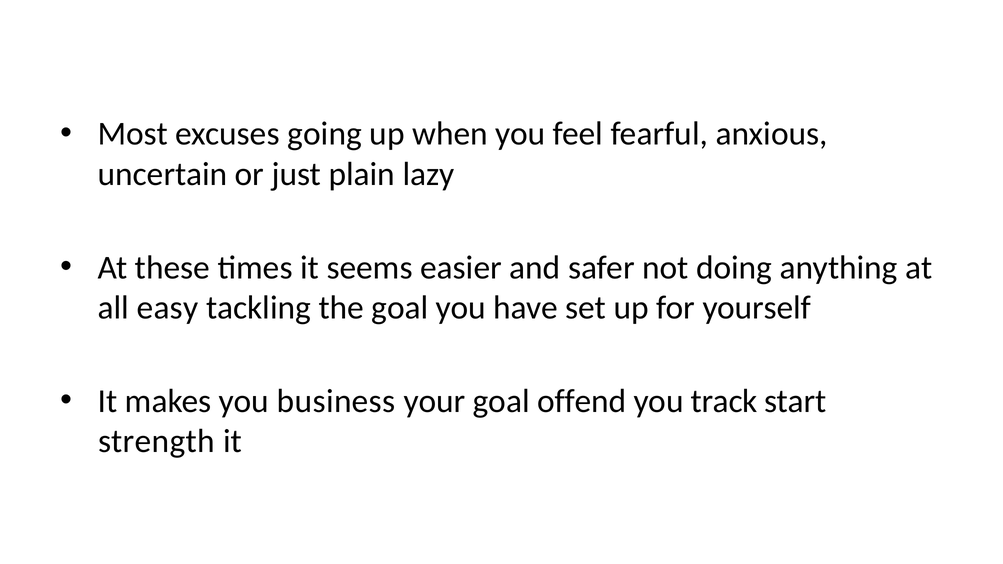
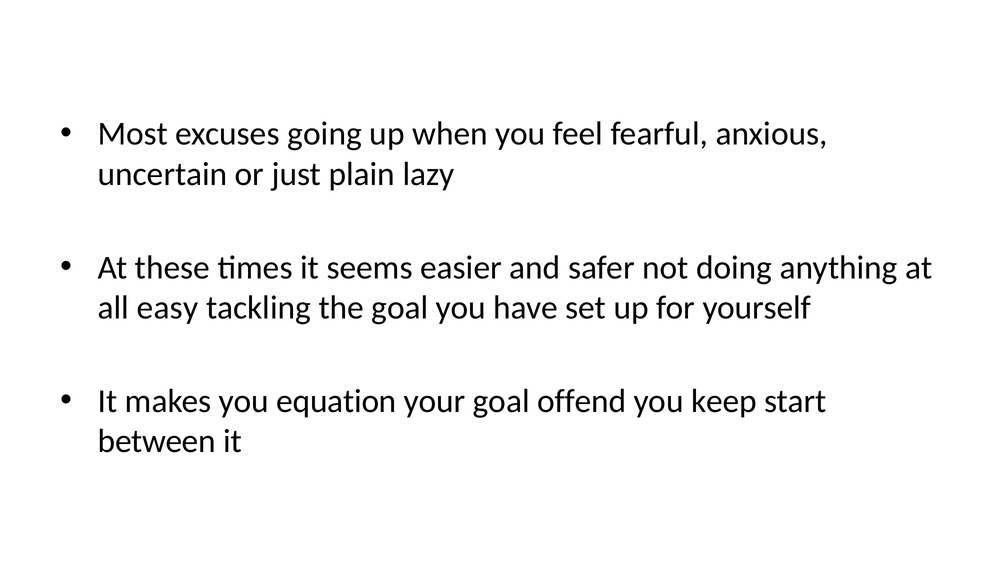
business: business -> equation (336, 401)
track: track -> keep (724, 401)
strength: strength -> between (157, 442)
